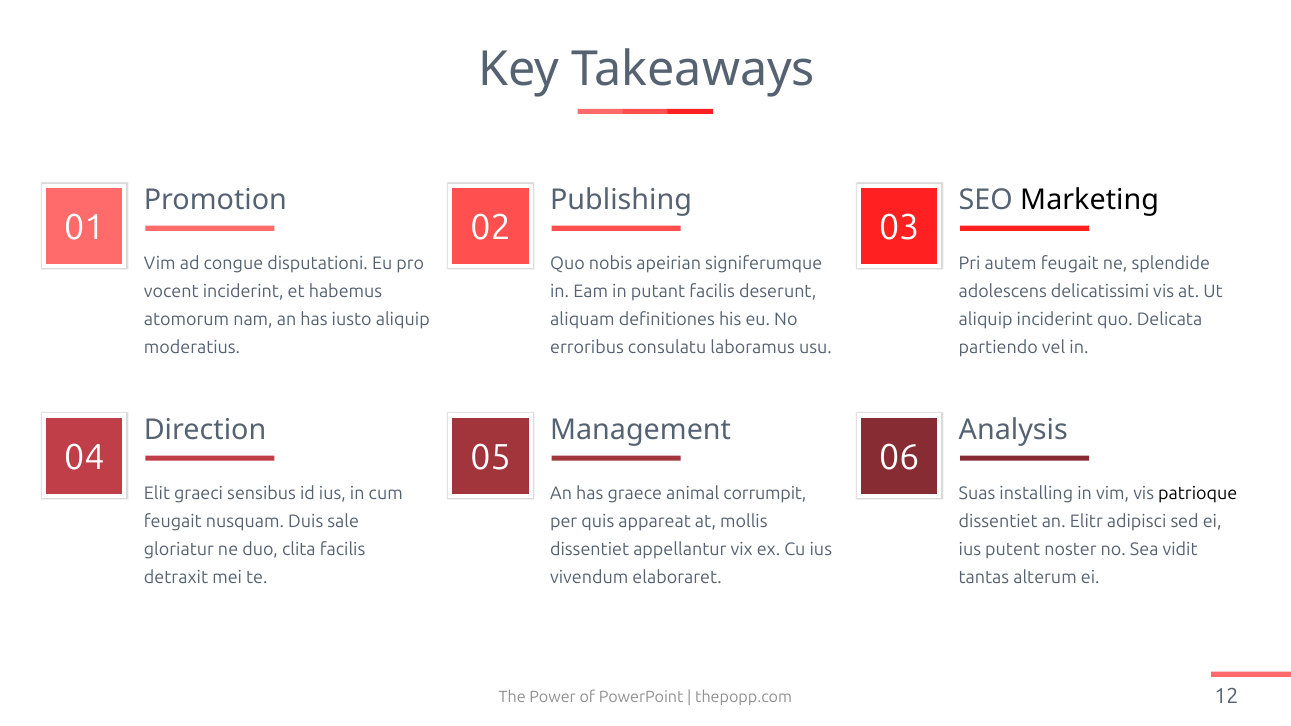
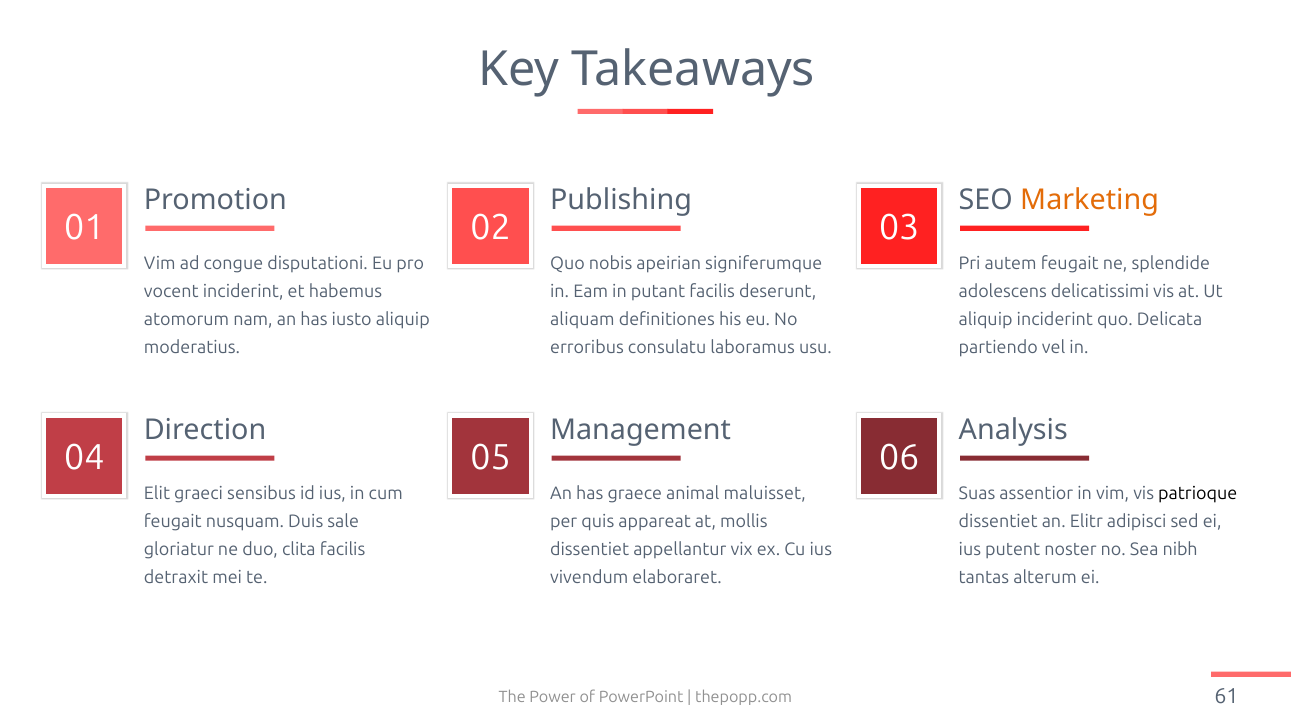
Marketing colour: black -> orange (1090, 200)
corrumpit: corrumpit -> maluisset (765, 493)
installing: installing -> assentior (1036, 493)
vidit: vidit -> nibh (1180, 549)
12: 12 -> 61 (1226, 696)
